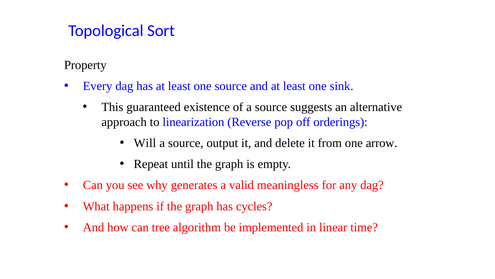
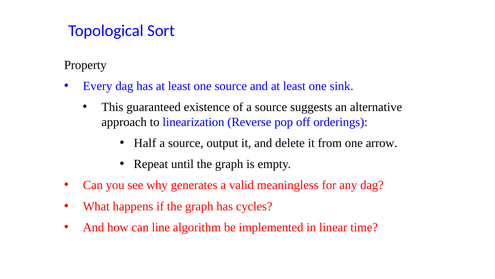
Will: Will -> Half (145, 143)
tree: tree -> line (161, 227)
